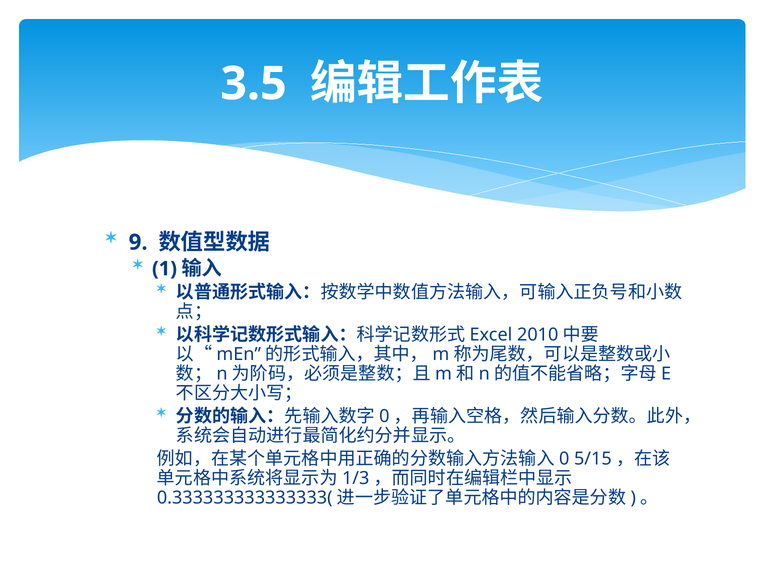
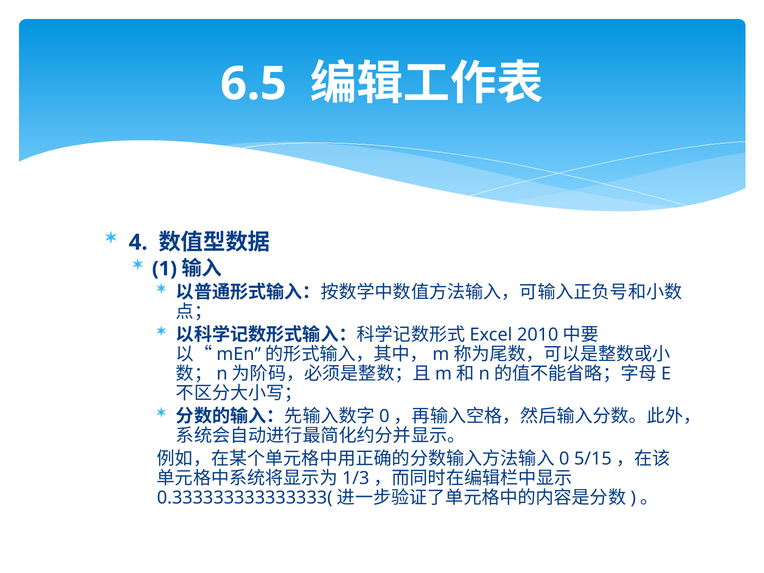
3.5: 3.5 -> 6.5 (253, 84)
9: 9 -> 4 (138, 242)
